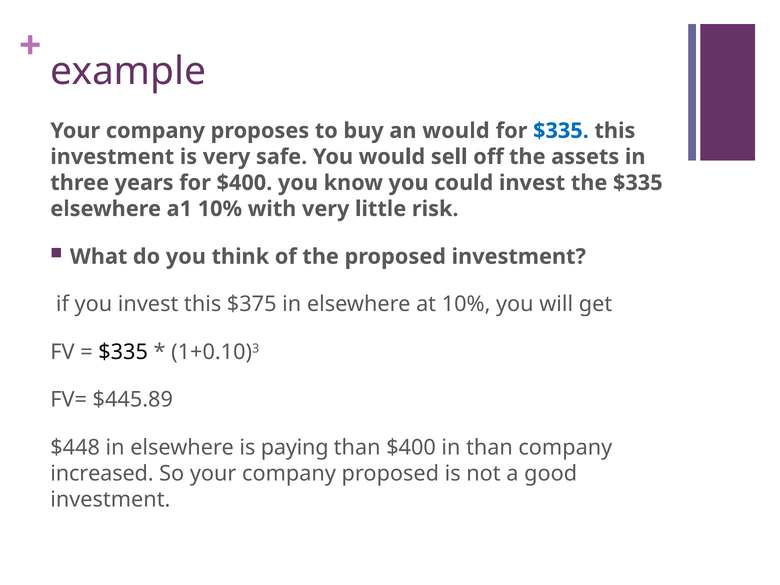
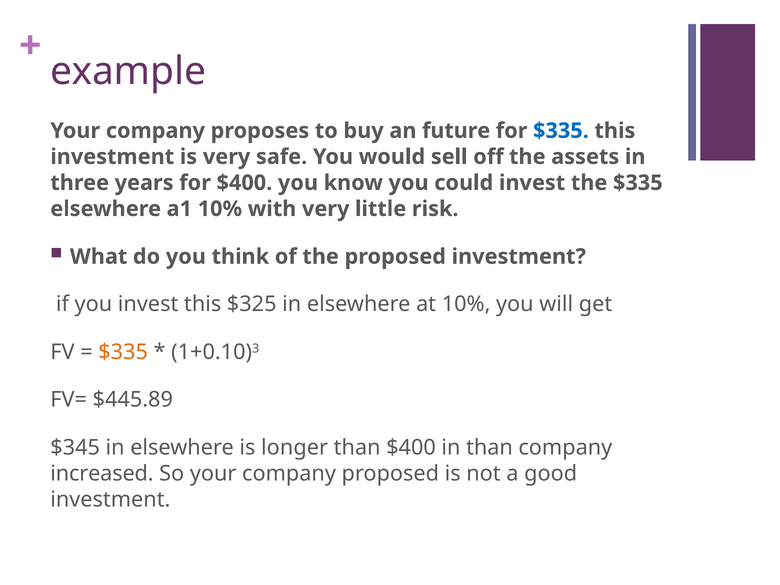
an would: would -> future (456, 131)
$375: $375 -> $325 (252, 304)
$335 colour: black -> orange (123, 352)
$448: $448 -> $345 (75, 447)
paying: paying -> longer (295, 447)
